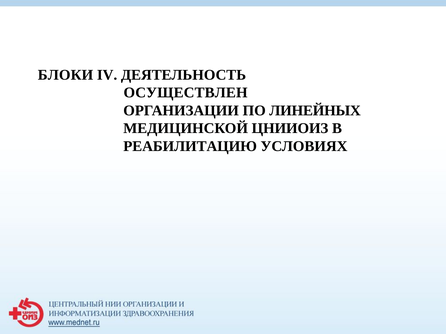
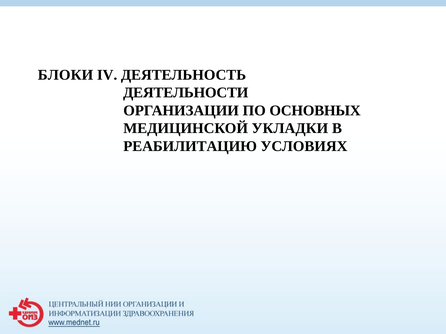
ОСУЩЕСТВЛЕН: ОСУЩЕСТВЛЕН -> ДЕЯТЕЛЬНОСТИ (186, 93)
ЛИНЕЙНЫХ: ЛИНЕЙНЫХ -> ОСНОВНЫХ (315, 111)
ЦНИИОИЗ: ЦНИИОИЗ -> УКЛАДКИ (290, 129)
